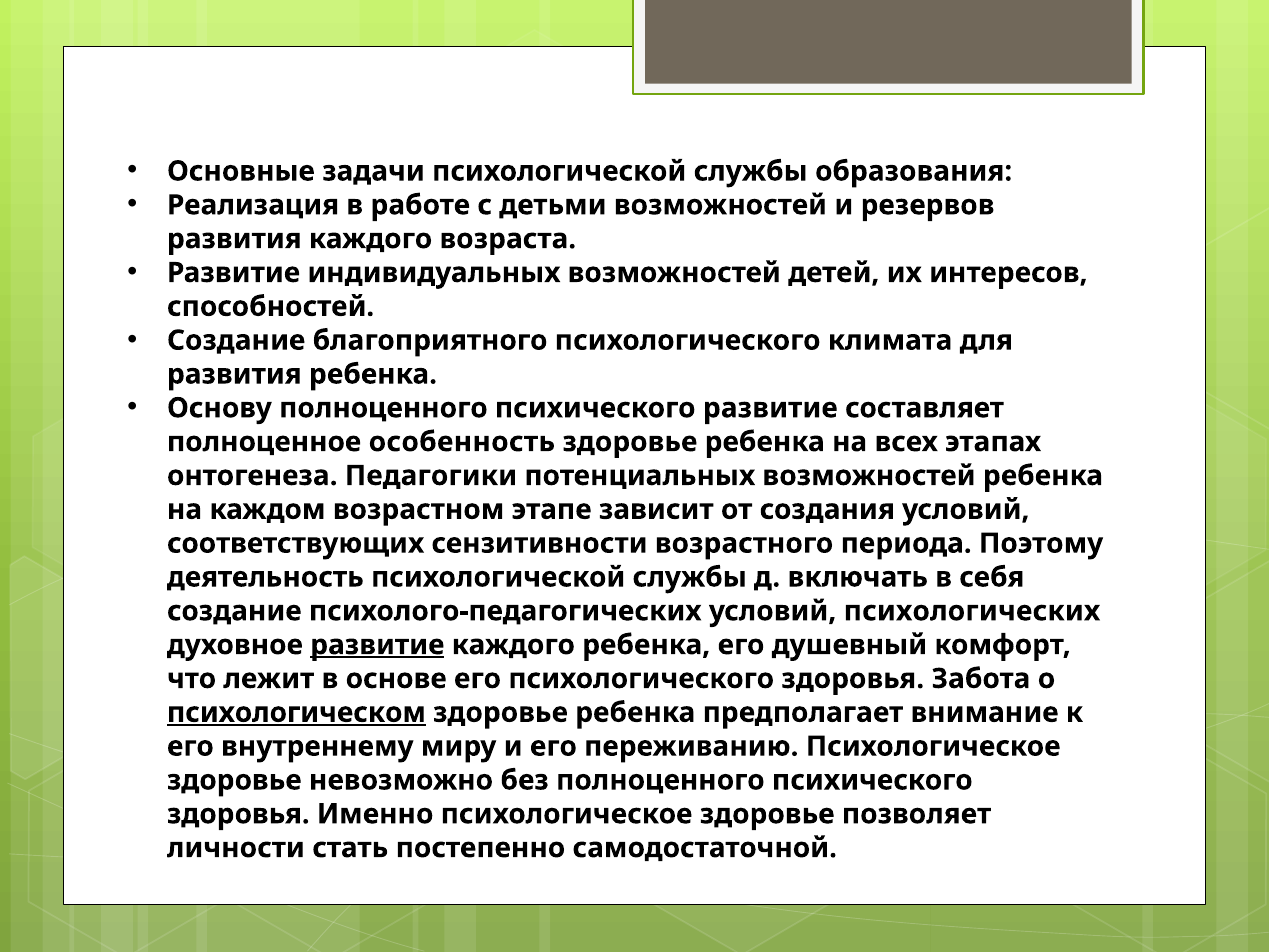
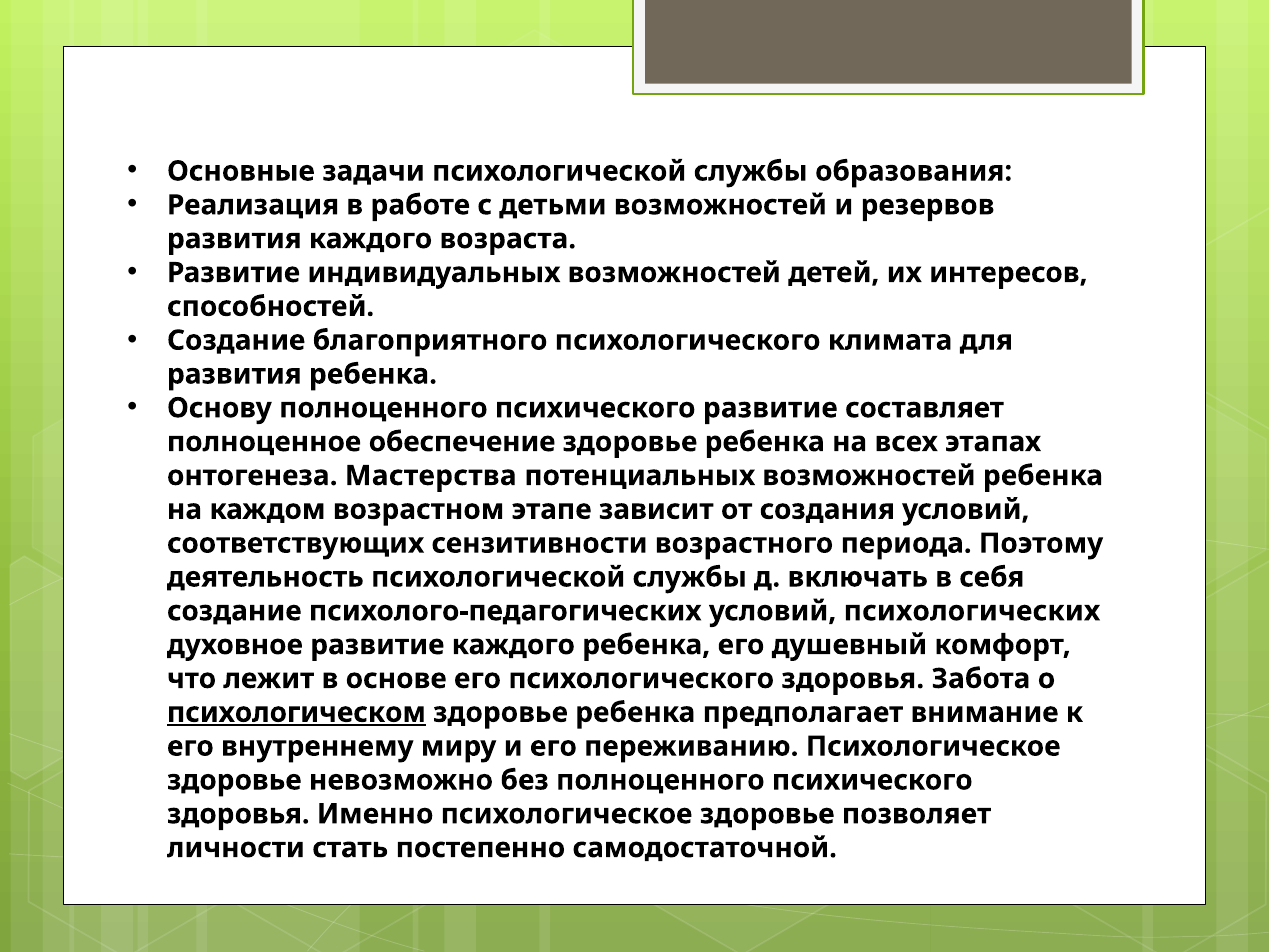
особенность: особенность -> обеспечение (462, 442)
Педагогики: Педагогики -> Мастерства (431, 476)
развитие underline: present -> none (377, 645)
